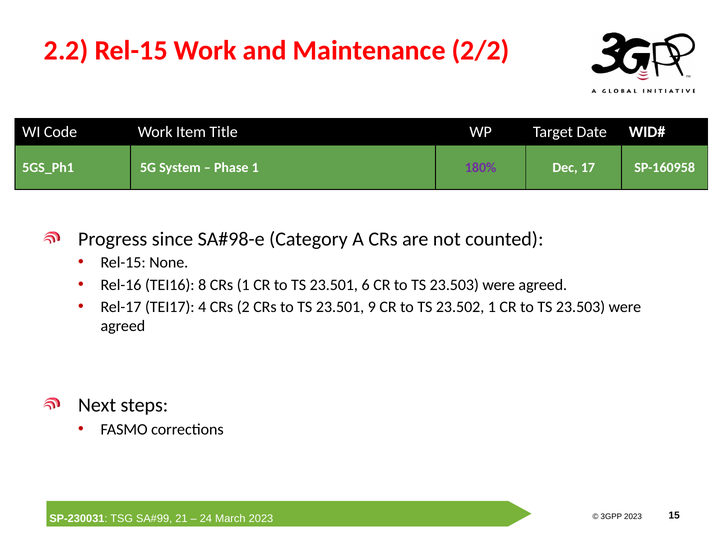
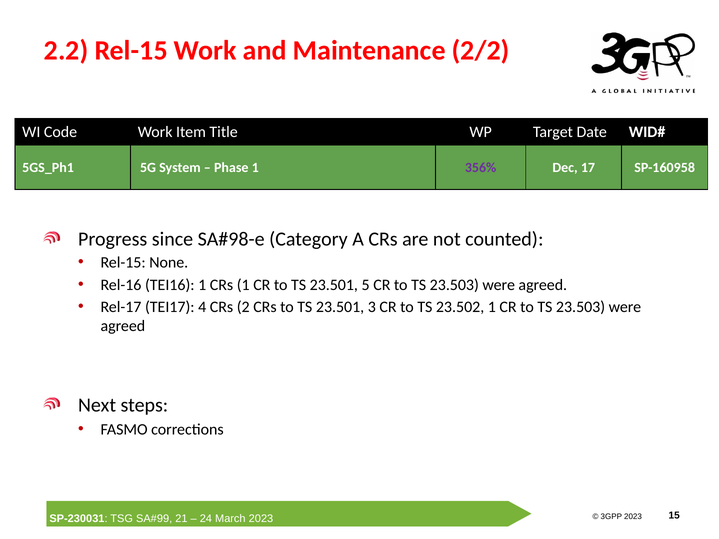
180%: 180% -> 356% (481, 168)
TEI16 8: 8 -> 1 (202, 285)
6: 6 -> 5 (366, 285)
9: 9 -> 3 (372, 307)
